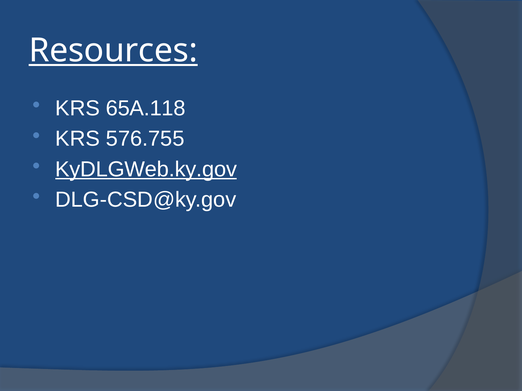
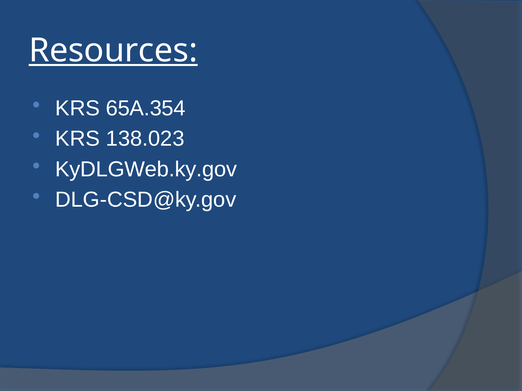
65A.118: 65A.118 -> 65A.354 (146, 108)
576.755: 576.755 -> 138.023 (145, 139)
KyDLGWeb.ky.gov underline: present -> none (146, 169)
